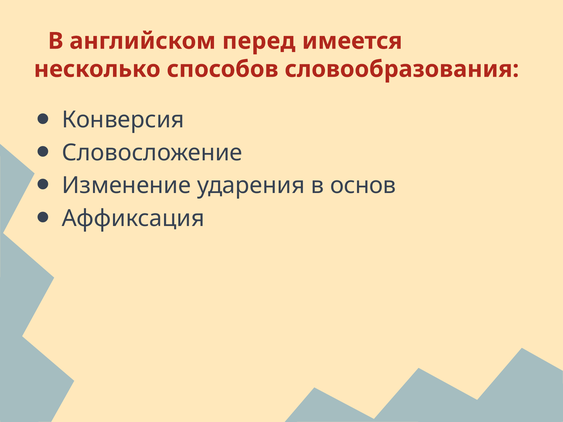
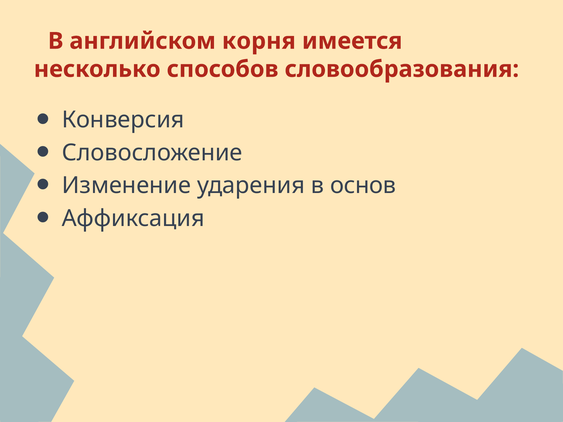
перед: перед -> корня (259, 41)
